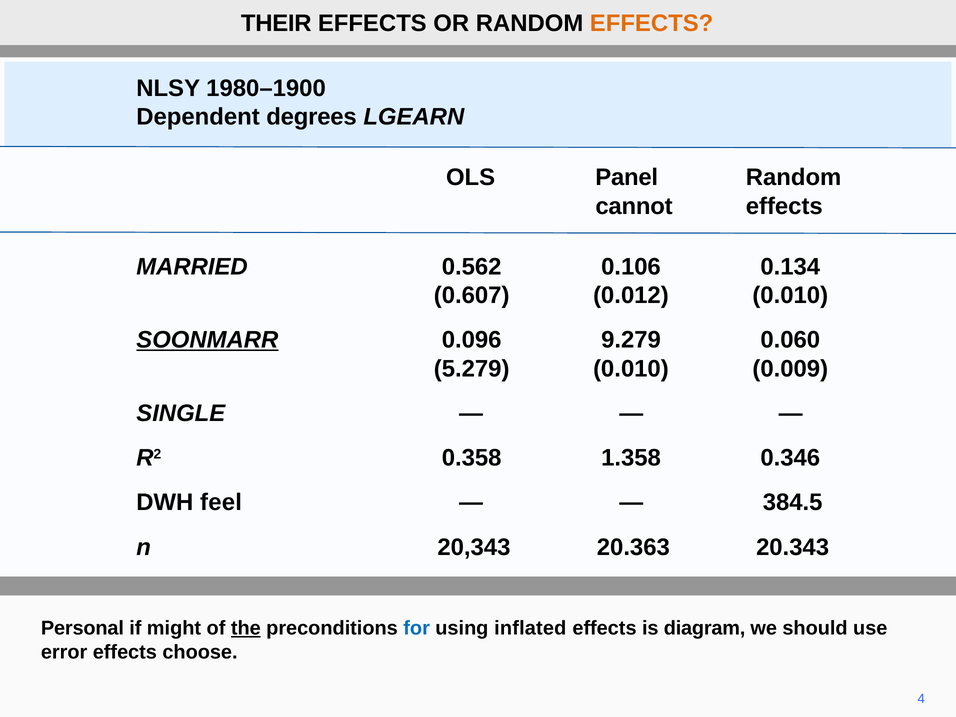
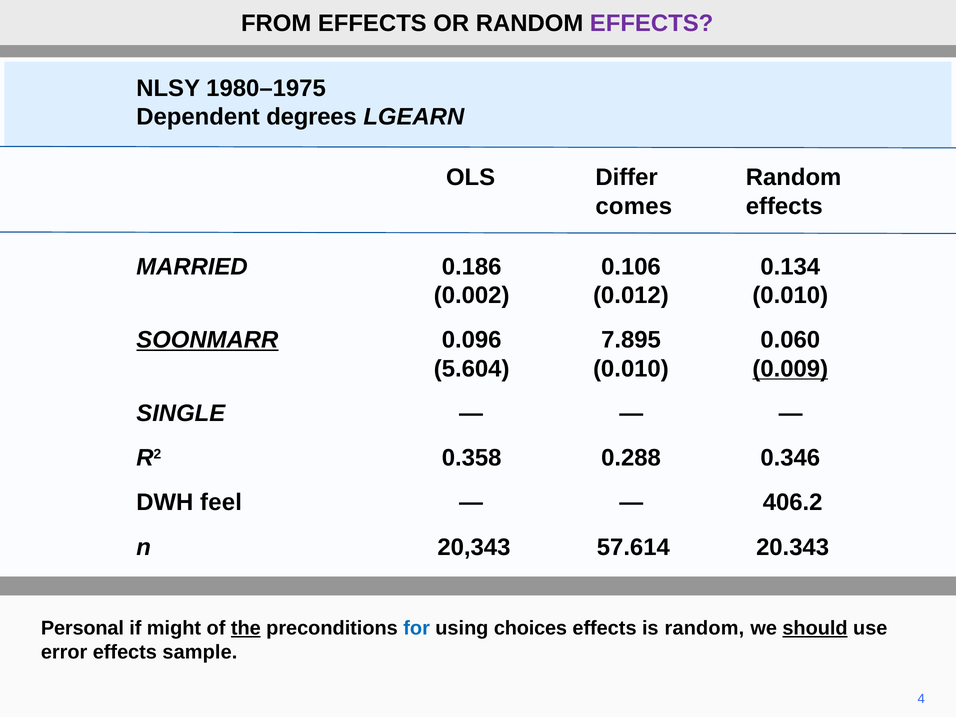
THEIR: THEIR -> FROM (276, 23)
EFFECTS colour: orange -> purple (652, 23)
1980–1900: 1980–1900 -> 1980–1975 (266, 88)
Panel: Panel -> Differ (627, 178)
cannot: cannot -> comes (634, 206)
0.562: 0.562 -> 0.186 (472, 267)
0.607: 0.607 -> 0.002 (472, 295)
9.279: 9.279 -> 7.895 (631, 340)
5.279: 5.279 -> 5.604 (472, 369)
0.009 underline: none -> present (790, 369)
1.358: 1.358 -> 0.288 (631, 458)
384.5: 384.5 -> 406.2 (793, 503)
20.363: 20.363 -> 57.614 (633, 547)
inflated: inflated -> choices (530, 628)
is diagram: diagram -> random (704, 628)
should underline: none -> present (815, 628)
choose: choose -> sample (200, 652)
